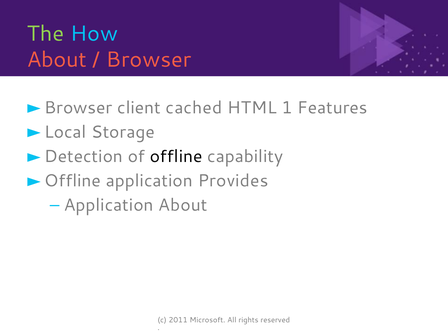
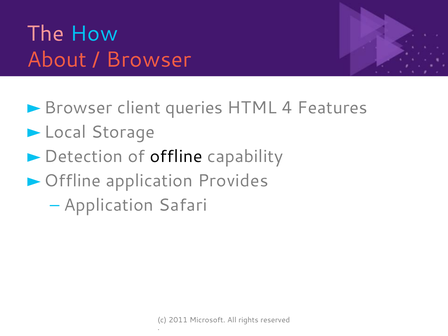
The colour: light green -> pink (46, 34)
cached: cached -> queries (194, 108)
1: 1 -> 4 (287, 108)
Application About: About -> Safari (183, 205)
